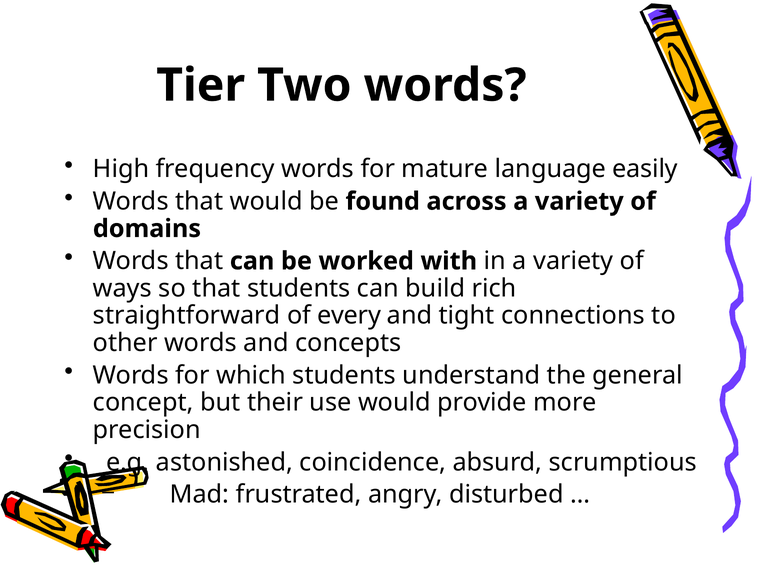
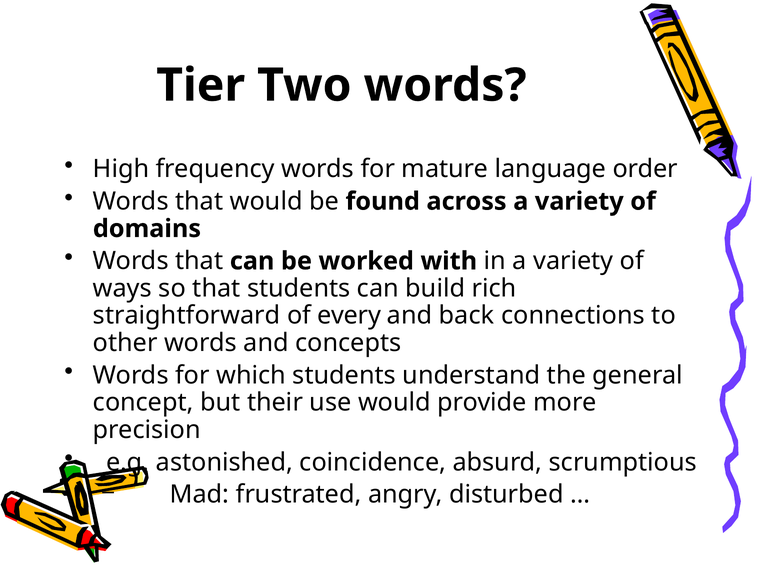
easily: easily -> order (645, 169)
tight: tight -> back (467, 315)
